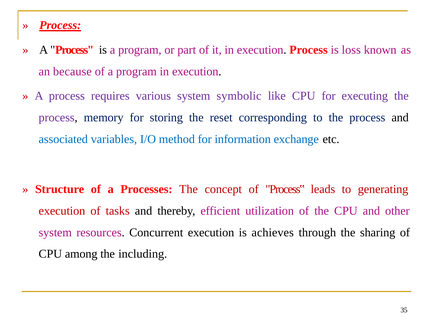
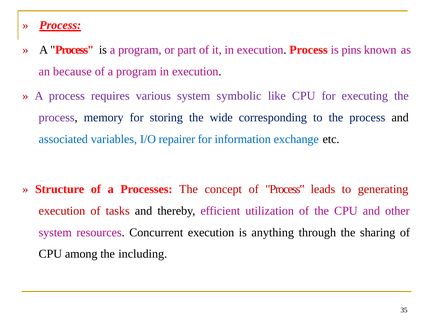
loss: loss -> pins (351, 50)
reset: reset -> wide (221, 118)
method: method -> repairer (177, 139)
achieves: achieves -> anything (273, 233)
